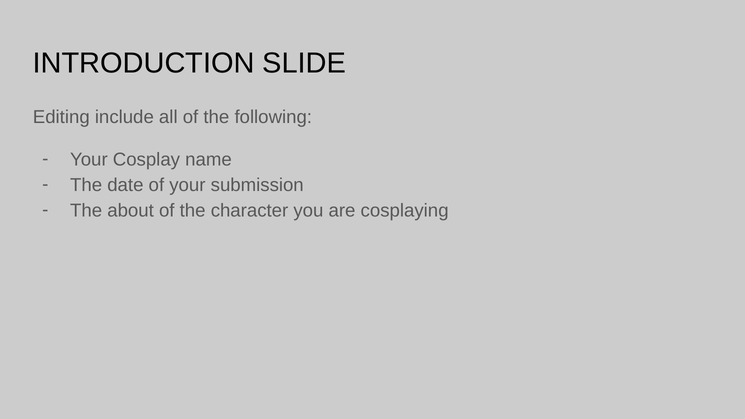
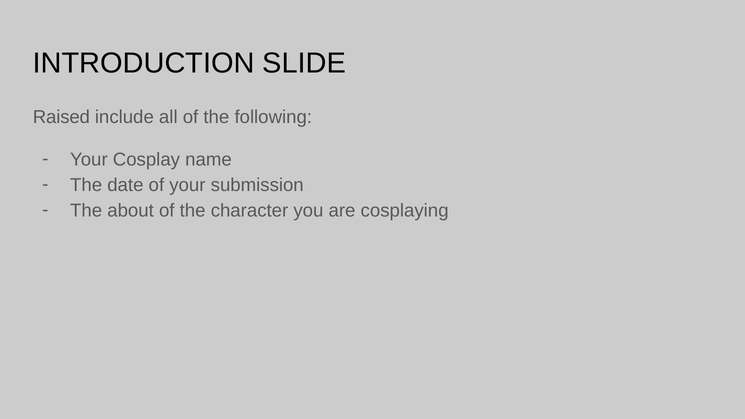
Editing: Editing -> Raised (61, 117)
